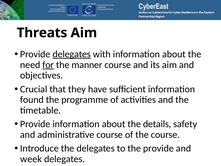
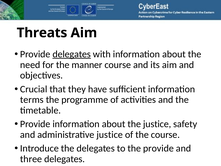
for underline: present -> none (48, 65)
found: found -> terms (32, 100)
the details: details -> justice (157, 124)
administrative course: course -> justice (110, 135)
week: week -> three (31, 159)
